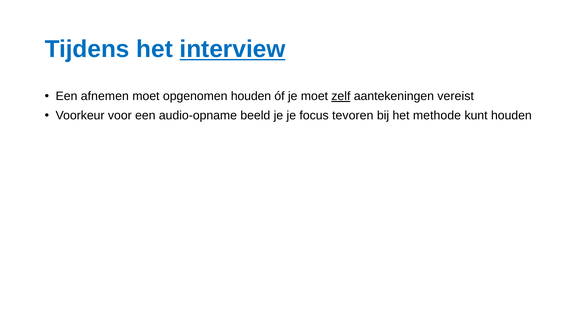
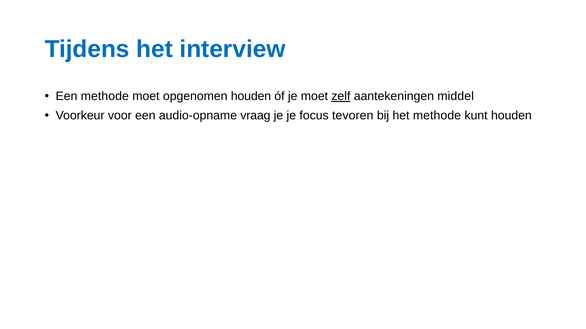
interview underline: present -> none (232, 49)
Een afnemen: afnemen -> methode (105, 96)
vereist: vereist -> middel (456, 96)
beeld: beeld -> vraag (255, 116)
